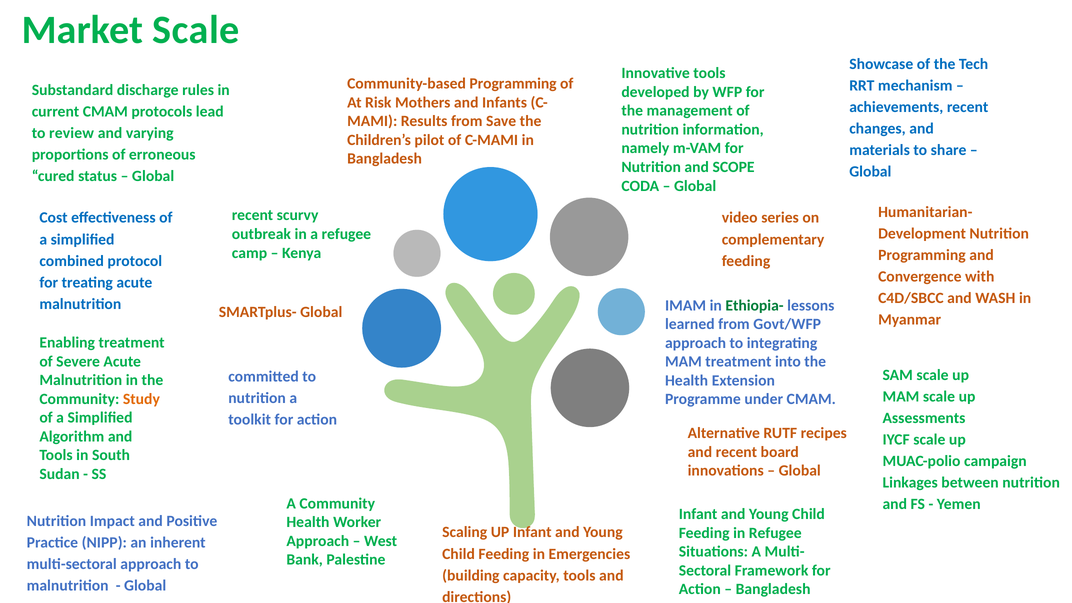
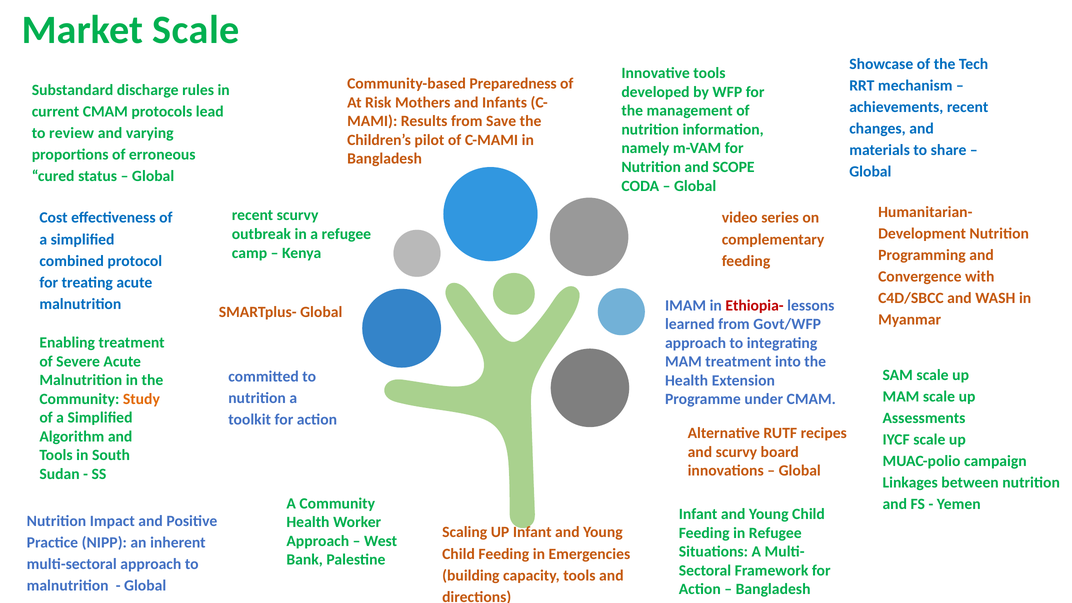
Community-based Programming: Programming -> Preparedness (513, 84)
Ethiopia- colour: green -> red (755, 305)
and recent: recent -> scurvy (736, 452)
